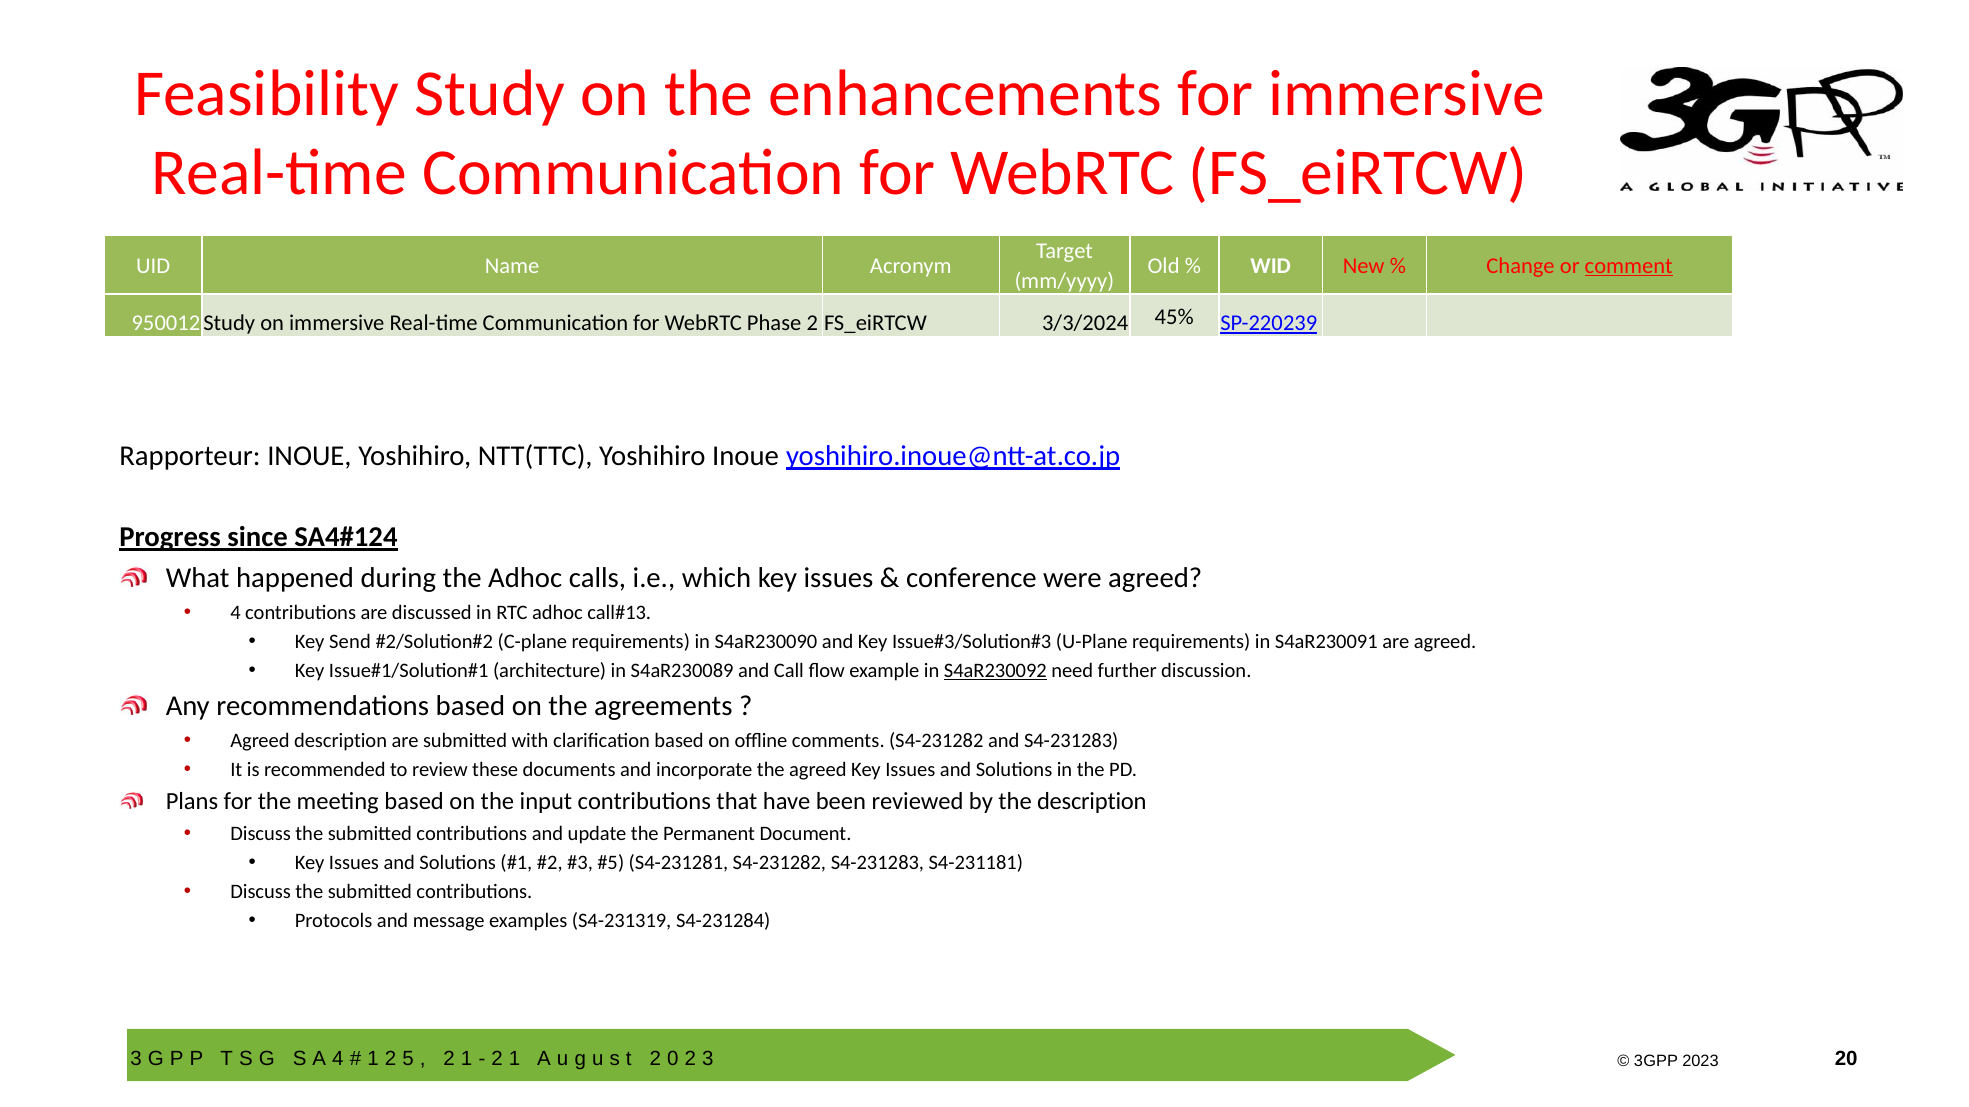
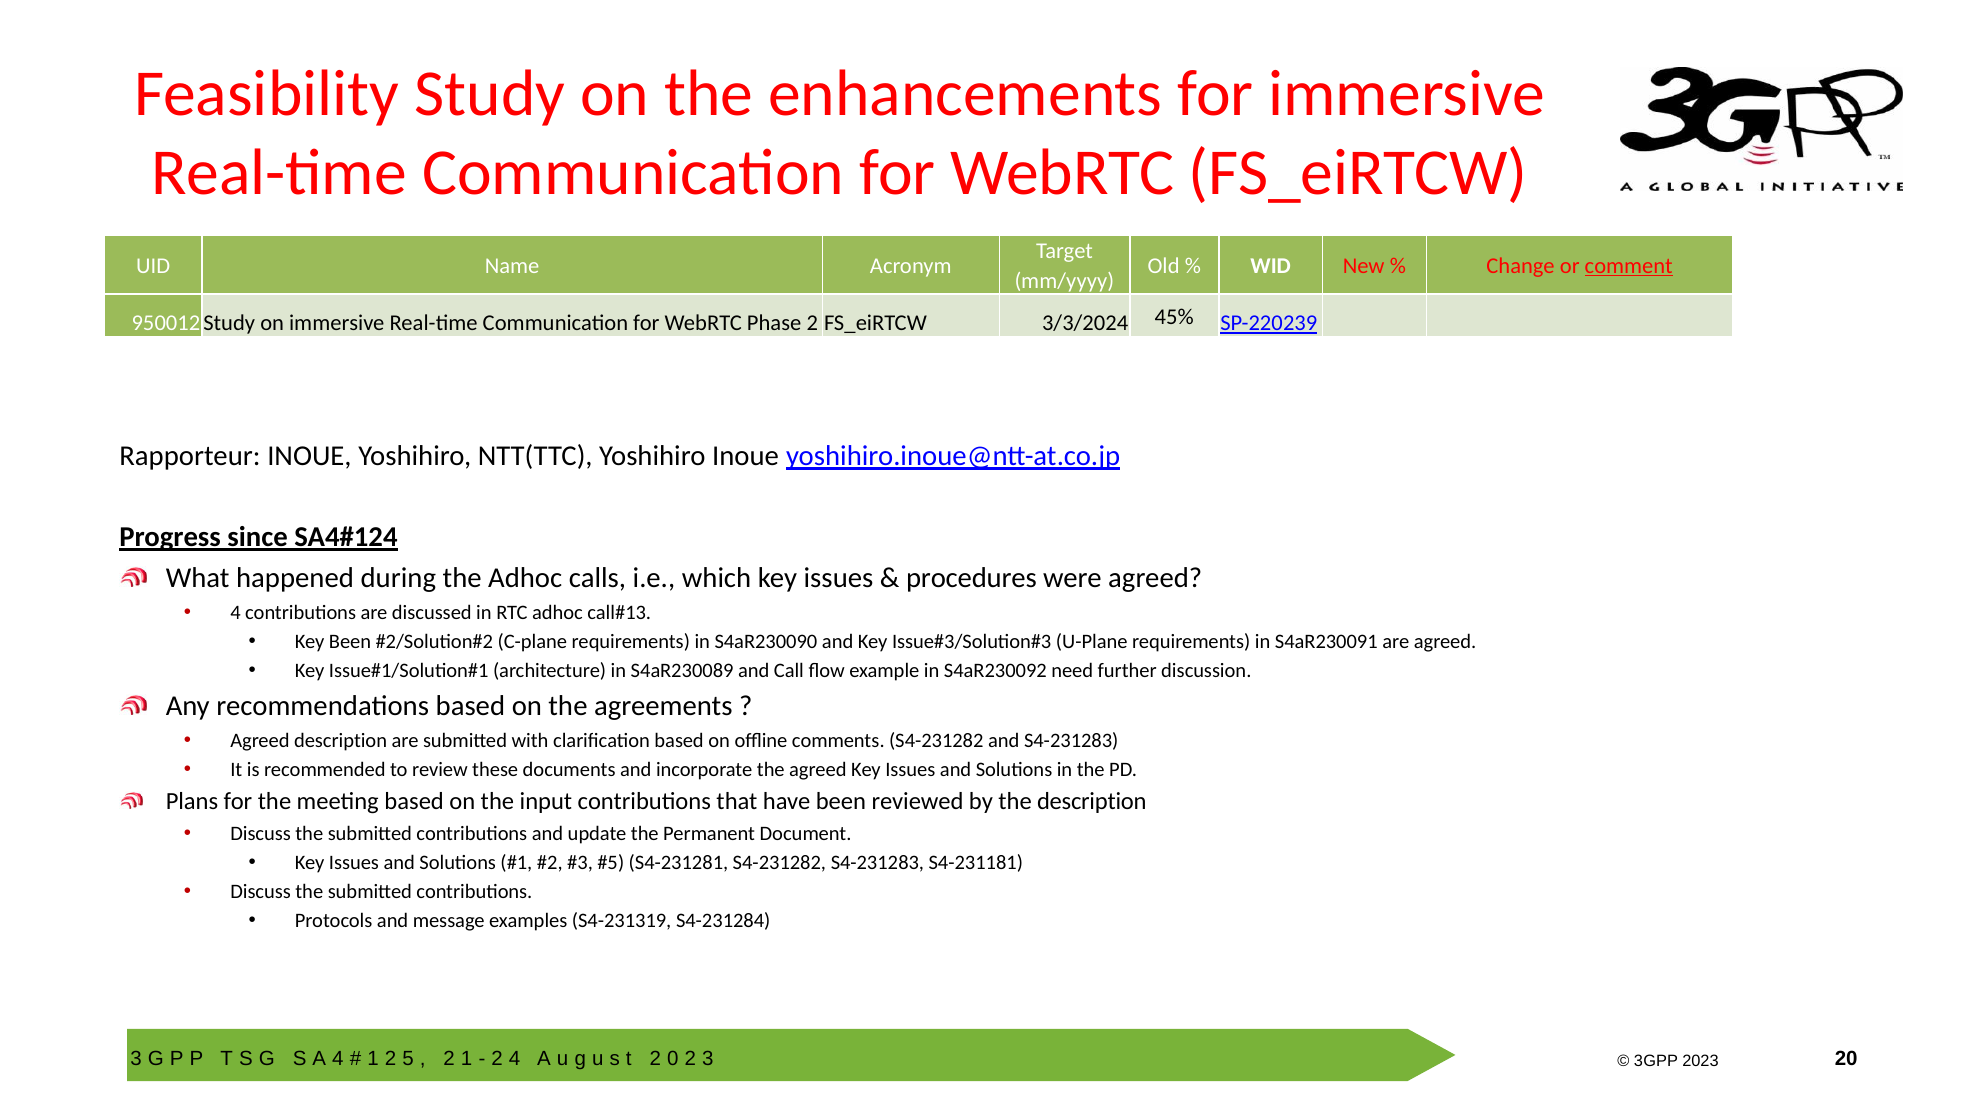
conference: conference -> procedures (971, 578)
Key Send: Send -> Been (350, 642)
S4aR230092 underline: present -> none (995, 671)
1: 1 -> 4 (515, 1059)
